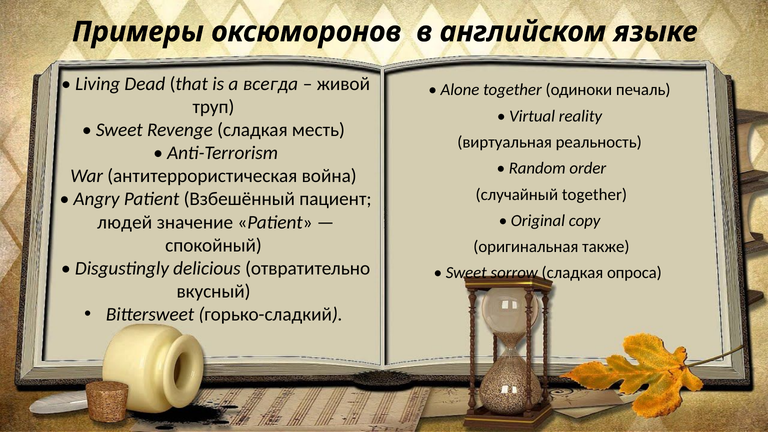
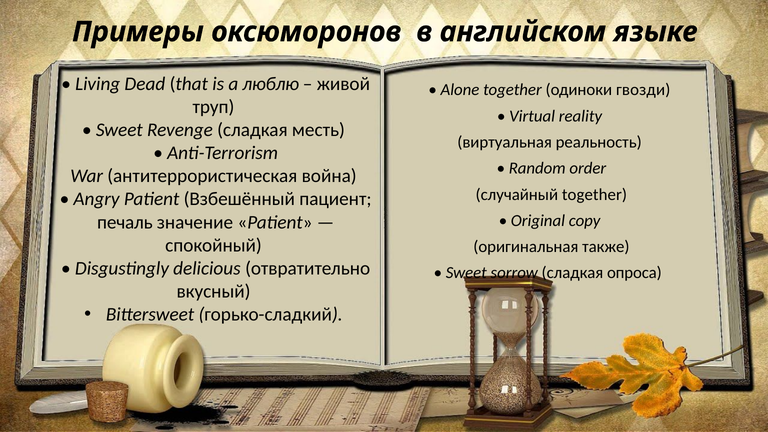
всегда: всегда -> люблю (271, 84)
печаль: печаль -> гвозди (643, 90)
людей: людей -> печаль (125, 222)
